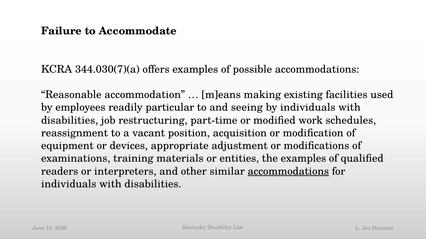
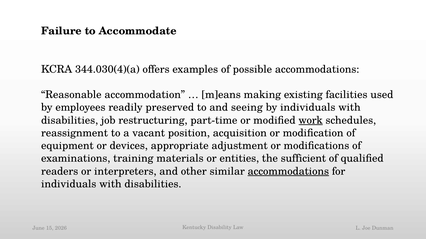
344.030(7)(a: 344.030(7)(a -> 344.030(4)(a (107, 69)
particular: particular -> preserved (170, 108)
work underline: none -> present (311, 121)
the examples: examples -> sufficient (303, 159)
